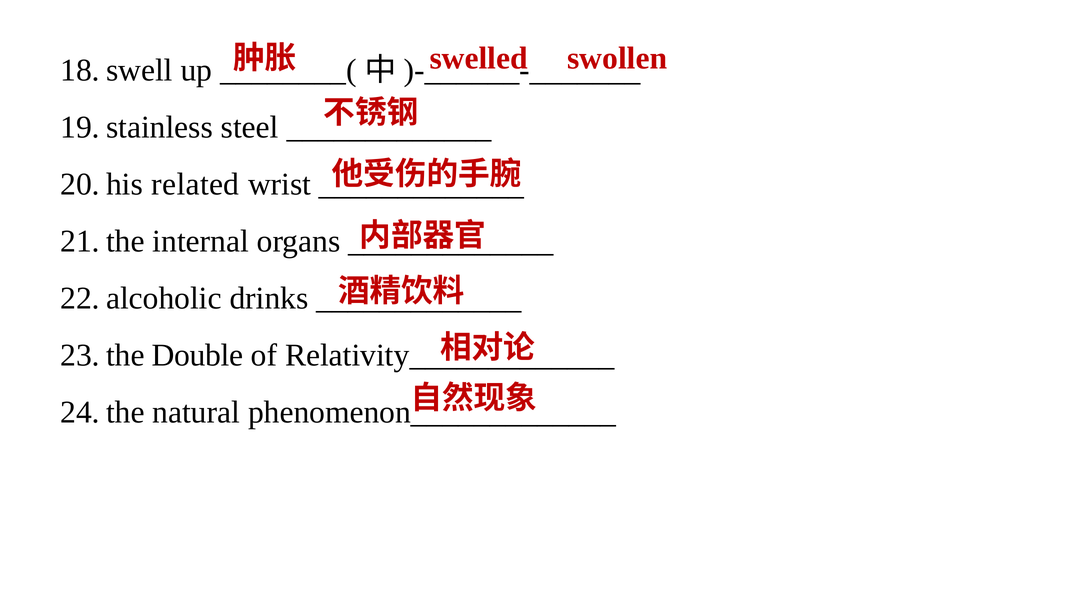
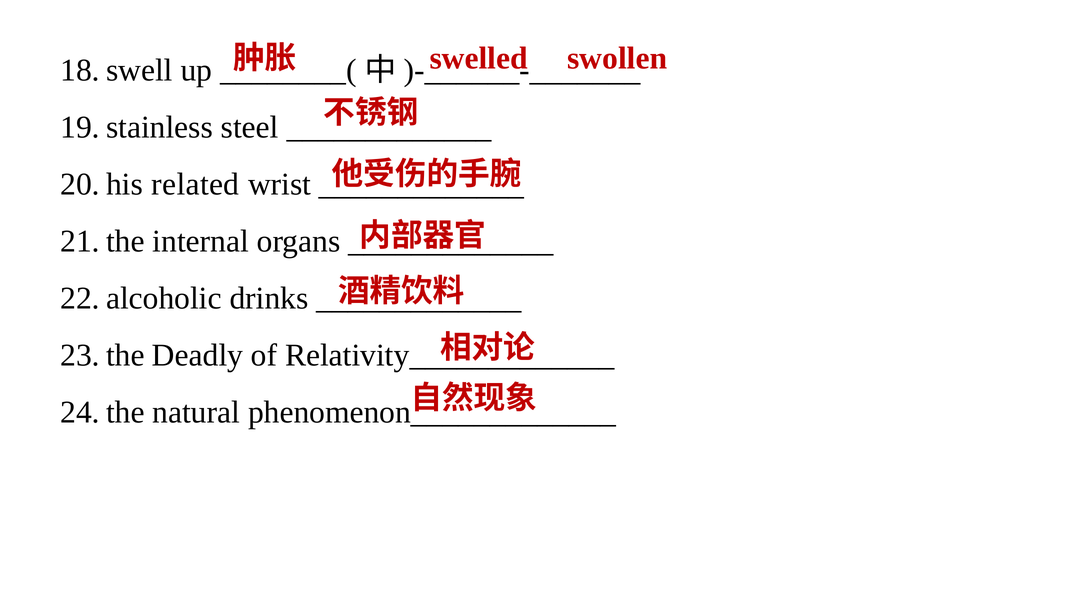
Double: Double -> Deadly (198, 355)
